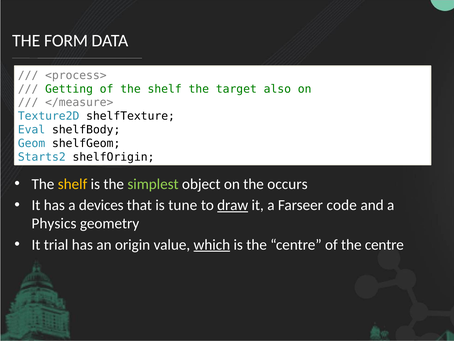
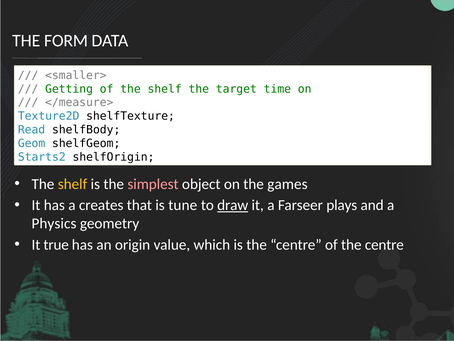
<process>: <process> -> <smaller> (76, 75)
also: also -> time (277, 89)
Eval: Eval -> Read (32, 130)
simplest colour: light green -> pink (153, 184)
occurs: occurs -> games (287, 184)
devices: devices -> creates (101, 205)
code: code -> plays (342, 205)
trial: trial -> true (56, 244)
which underline: present -> none (212, 244)
